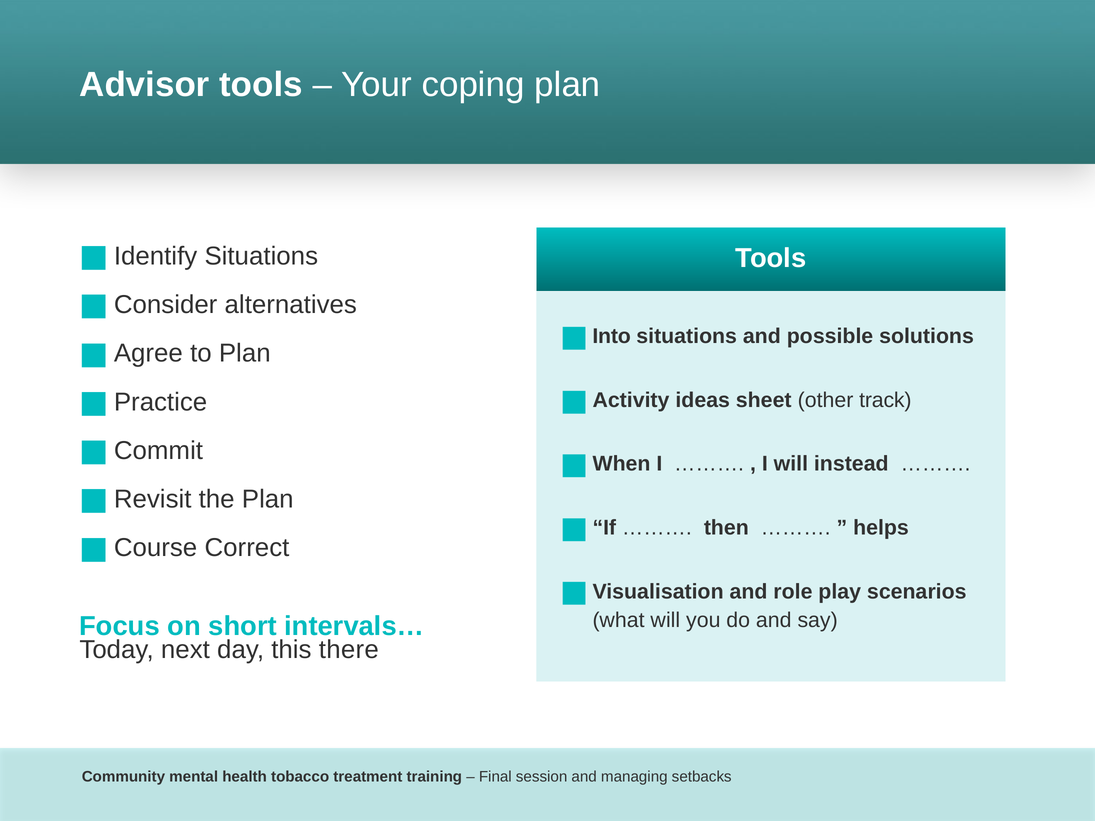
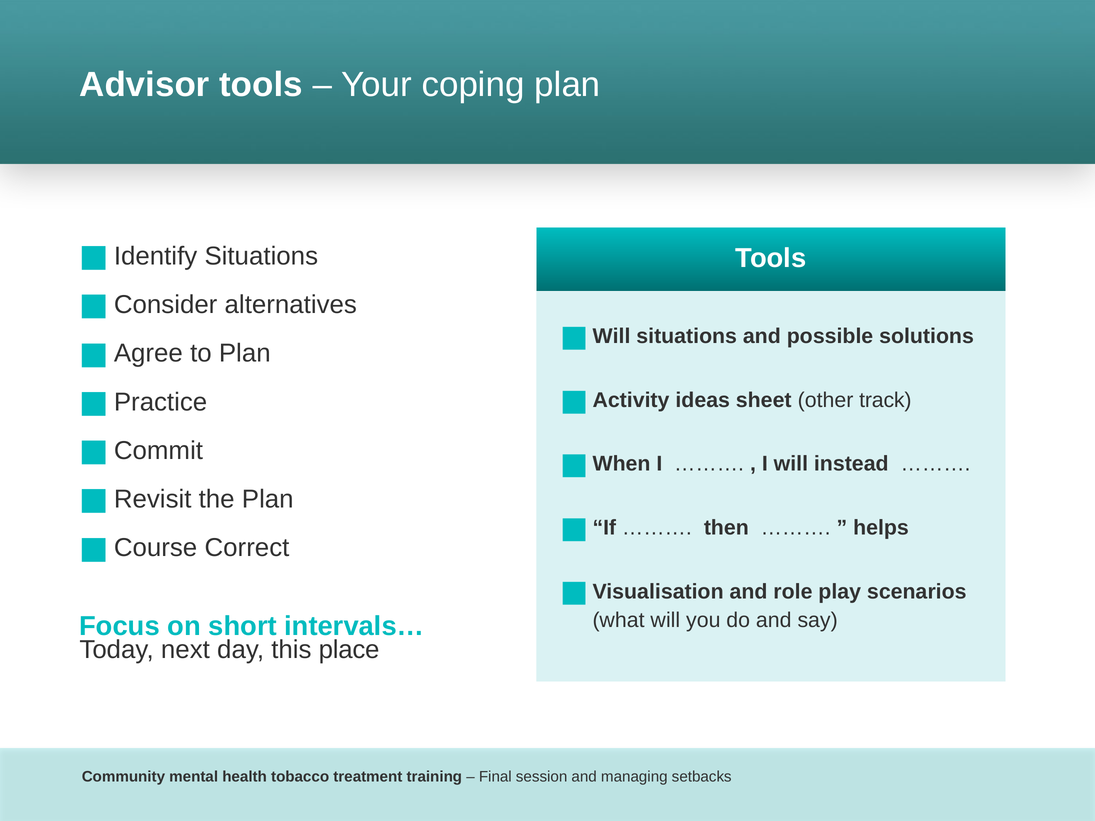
Into: Into -> Will (611, 336)
there: there -> place (349, 650)
